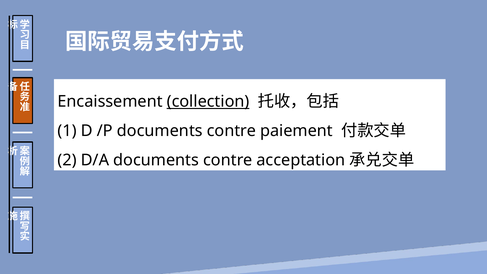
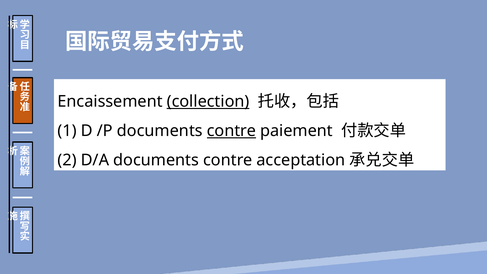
contre underline: none -> present (231, 131)
